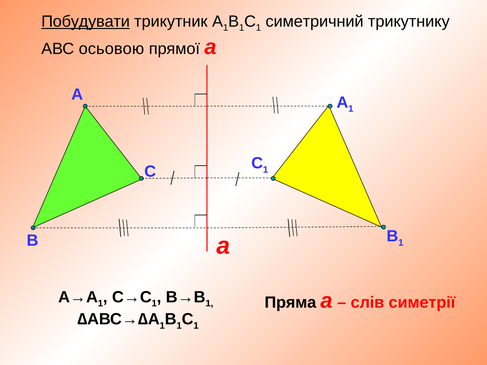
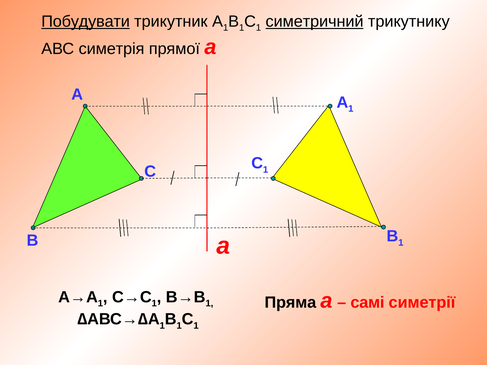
симетричний underline: none -> present (315, 21)
осьовою: осьовою -> симетрія (112, 49)
слів: слів -> самі (367, 303)
